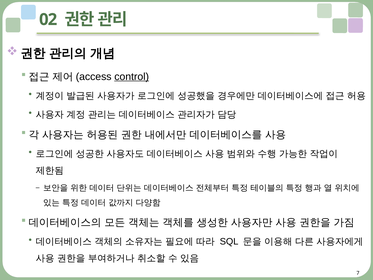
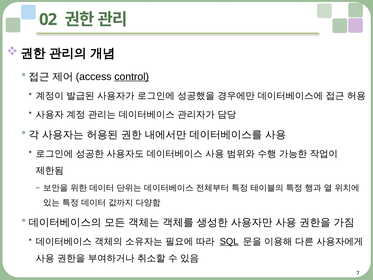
SQL underline: none -> present (229, 241)
